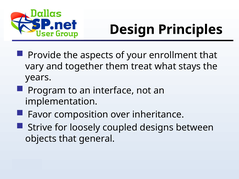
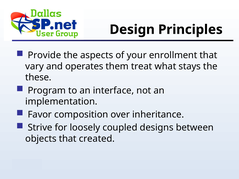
together: together -> operates (84, 66)
years: years -> these (38, 78)
general: general -> created (97, 139)
